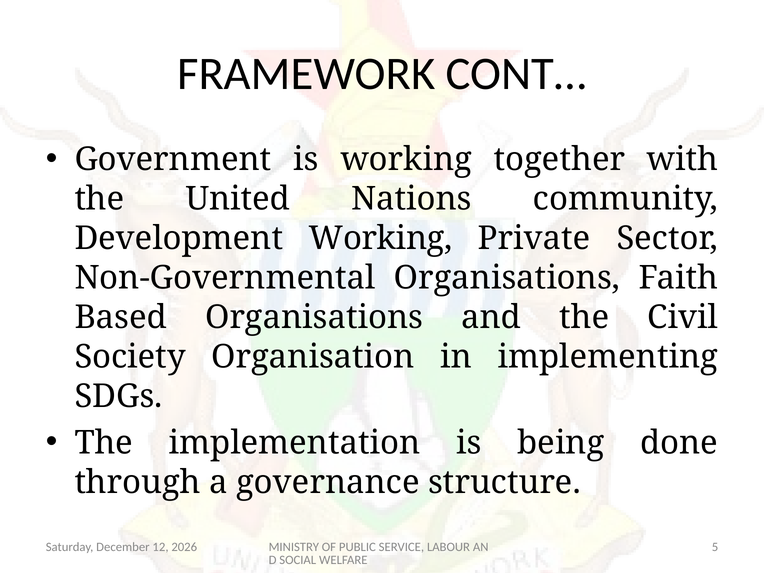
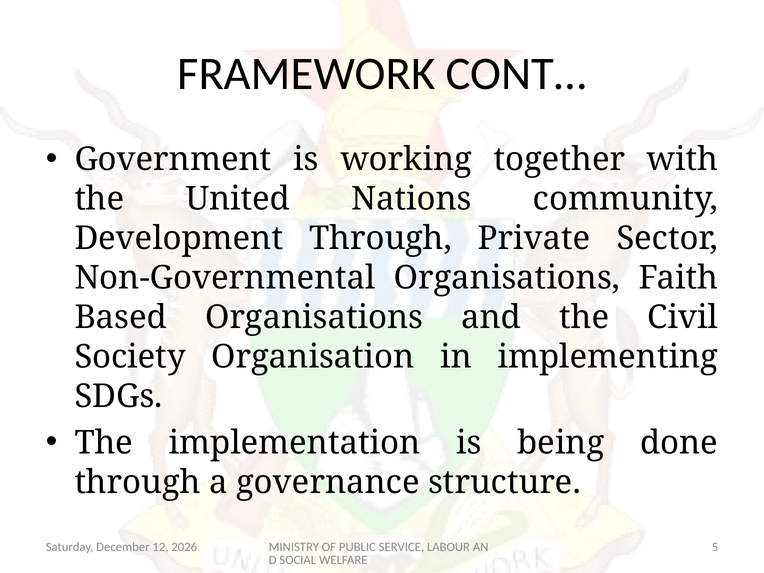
Development Working: Working -> Through (381, 239)
